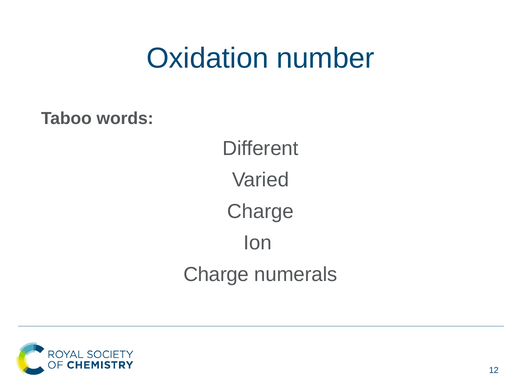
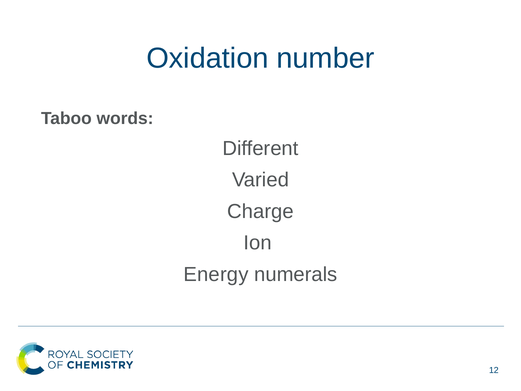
Charge: Charge -> Energy (216, 274)
